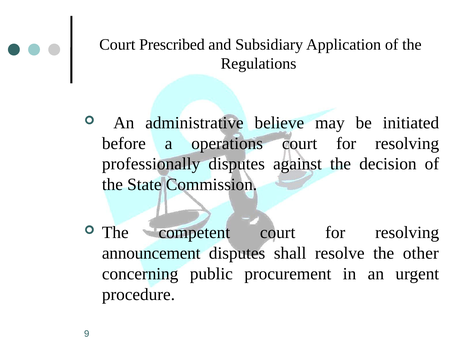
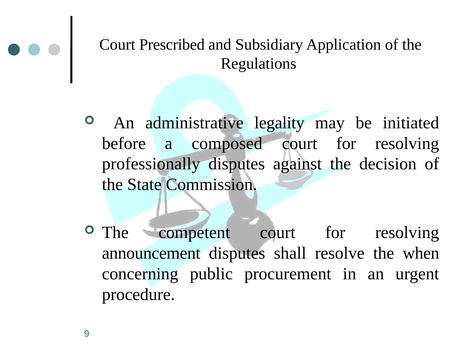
believe: believe -> legality (279, 123)
operations: operations -> composed (227, 143)
other: other -> when (421, 253)
